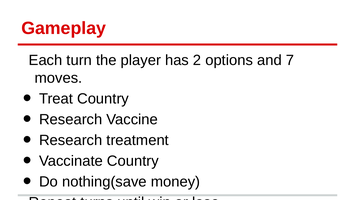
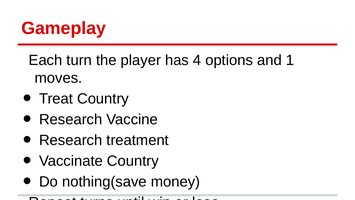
2: 2 -> 4 (197, 60)
7: 7 -> 1 (290, 60)
